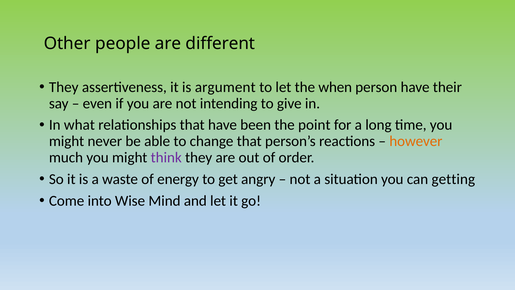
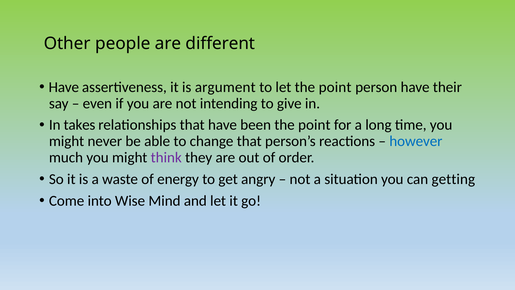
They: They -> Have (64, 87)
let the when: when -> point (335, 87)
what: what -> takes (79, 125)
however colour: orange -> blue (416, 141)
